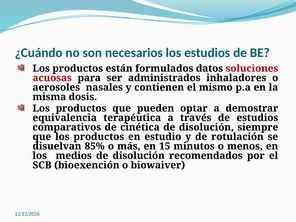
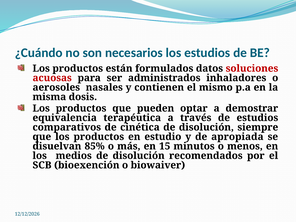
rotulación: rotulación -> apropiada (237, 137)
